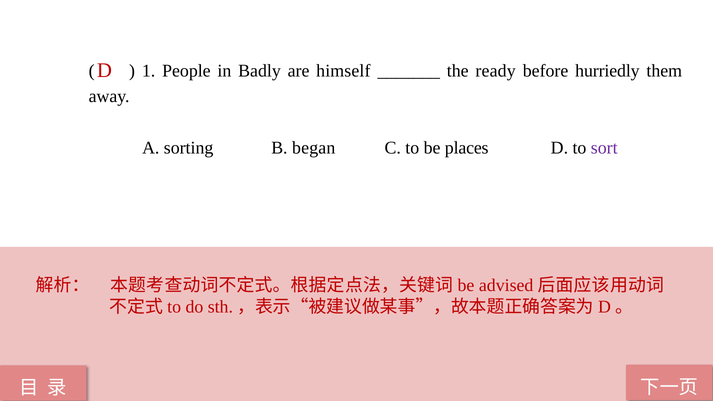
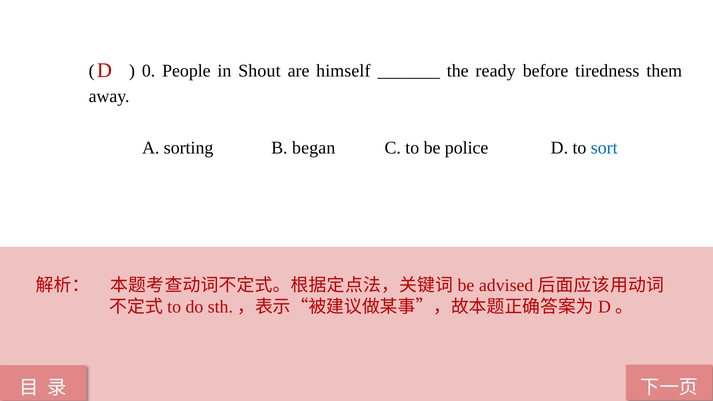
1: 1 -> 0 (149, 71)
Badly: Badly -> Shout (259, 71)
hurriedly: hurriedly -> tiredness (607, 71)
places: places -> police (467, 148)
sort colour: purple -> blue (604, 148)
